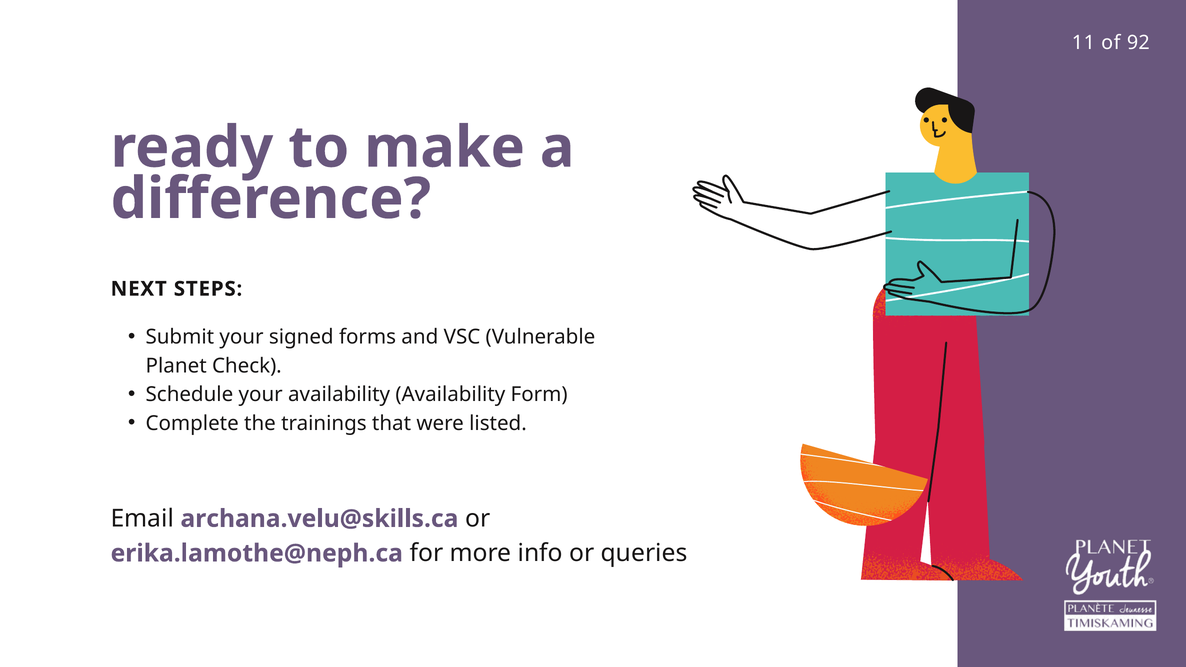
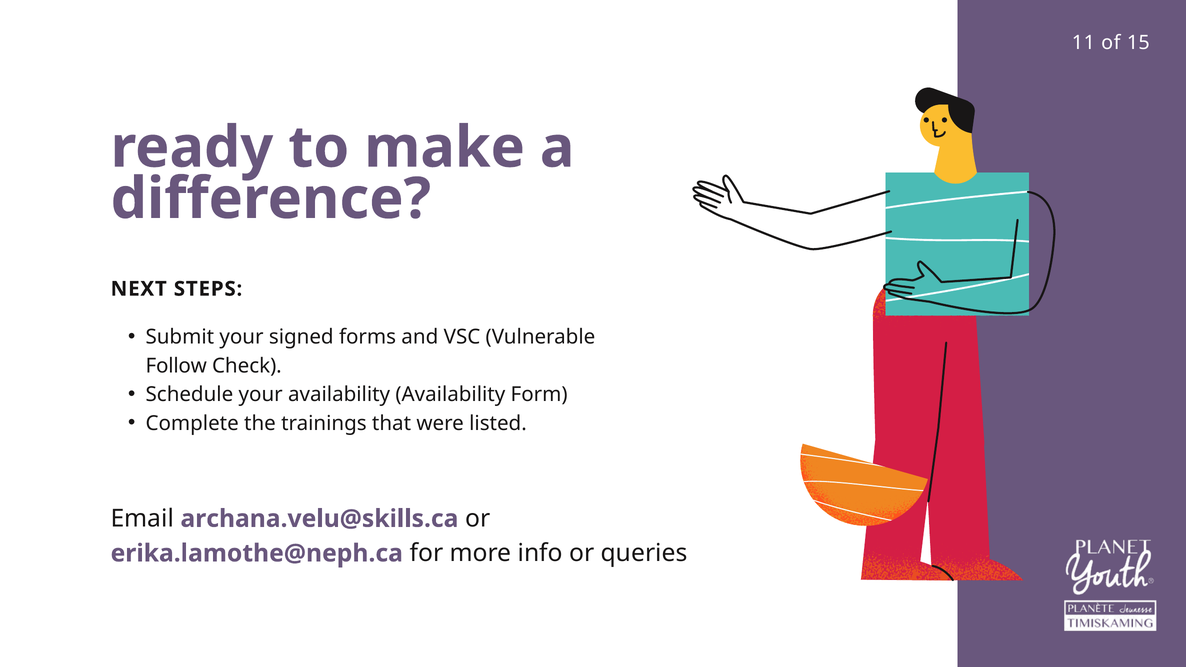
92: 92 -> 15 (1138, 43)
Planet: Planet -> Follow (176, 366)
